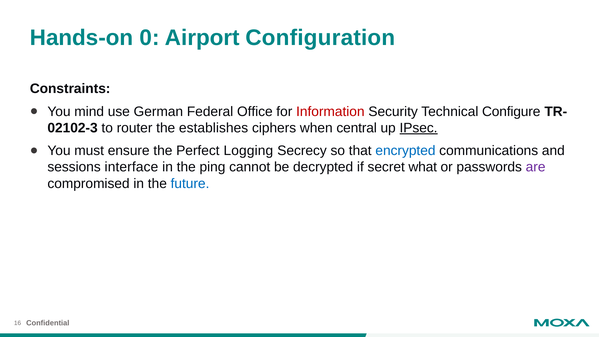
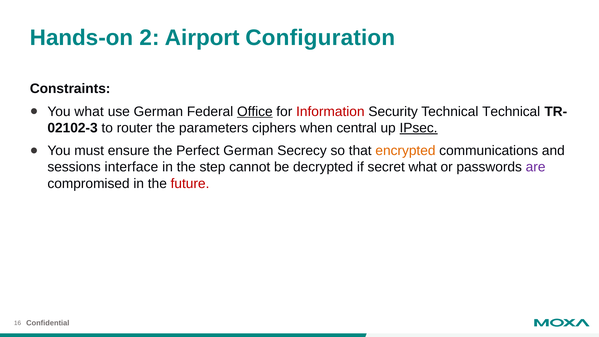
0: 0 -> 2 (150, 38)
You mind: mind -> what (89, 111)
Office underline: none -> present (255, 111)
Technical Configure: Configure -> Technical (511, 111)
establishes: establishes -> parameters (214, 128)
Perfect Logging: Logging -> German (248, 151)
encrypted colour: blue -> orange (405, 151)
ping: ping -> step (212, 167)
future colour: blue -> red (190, 183)
